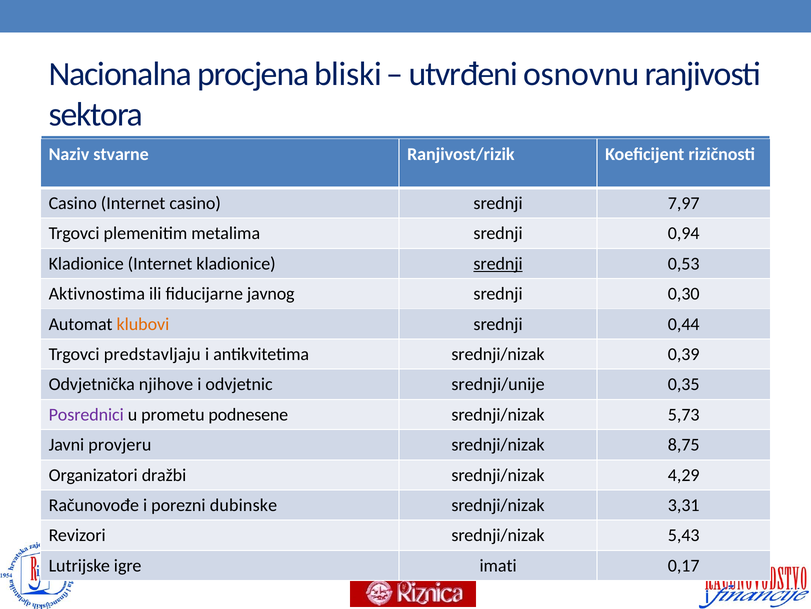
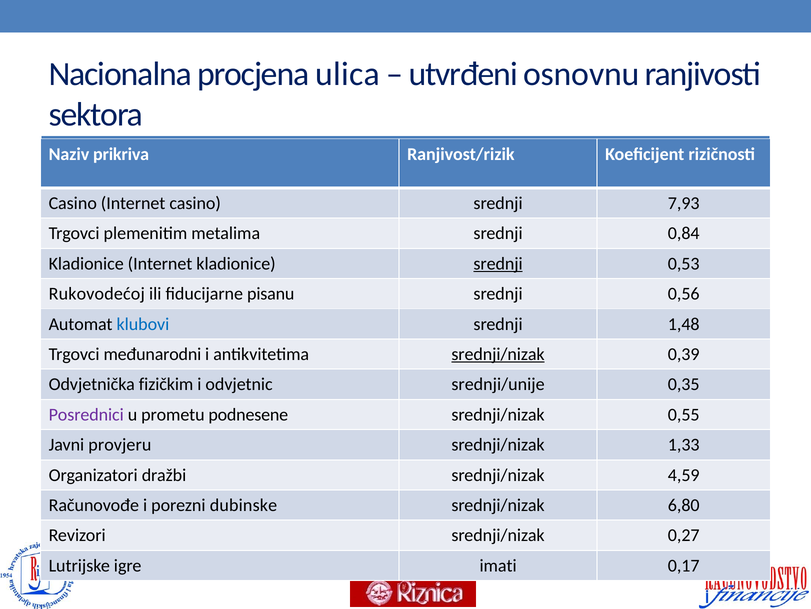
bliski: bliski -> ulica (348, 74)
stvarne: stvarne -> prikriva (121, 154)
7,97: 7,97 -> 7,93 (684, 203)
0,94: 0,94 -> 0,84 (684, 233)
Aktivnostima: Aktivnostima -> Rukovodećoj (97, 293)
javnog: javnog -> pisanu (271, 293)
0,30: 0,30 -> 0,56 (684, 293)
klubovi colour: orange -> blue (143, 324)
0,44: 0,44 -> 1,48 (684, 324)
predstavljaju: predstavljaju -> međunarodni (152, 354)
srednji/nizak underline: none -> present (498, 354)
njihove: njihove -> fizičkim (166, 384)
5,73: 5,73 -> 0,55 (684, 414)
8,75: 8,75 -> 1,33 (684, 444)
4,29: 4,29 -> 4,59 (684, 475)
3,31: 3,31 -> 6,80 (684, 505)
5,43: 5,43 -> 0,27 (684, 535)
